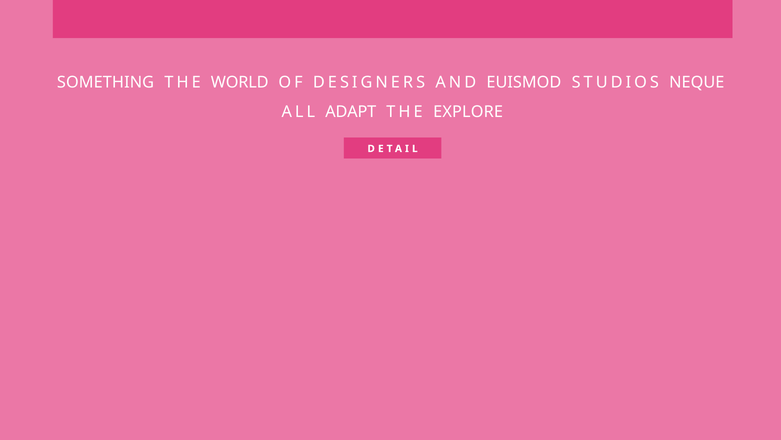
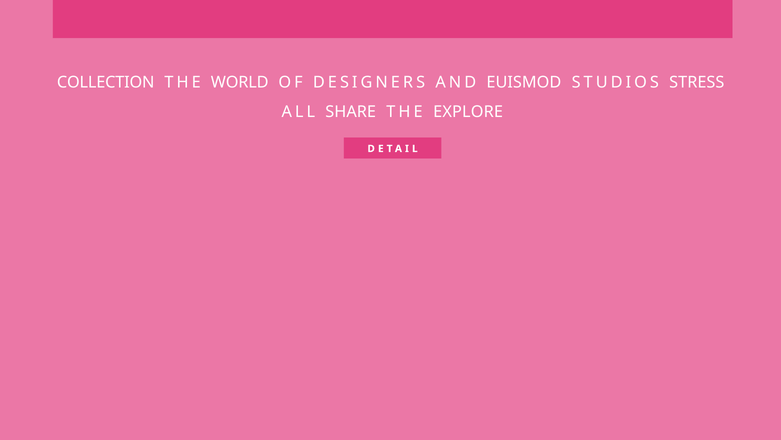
SOMETHING: SOMETHING -> COLLECTION (106, 82)
NEQUE: NEQUE -> STRESS (697, 82)
ADAPT: ADAPT -> SHARE (351, 112)
